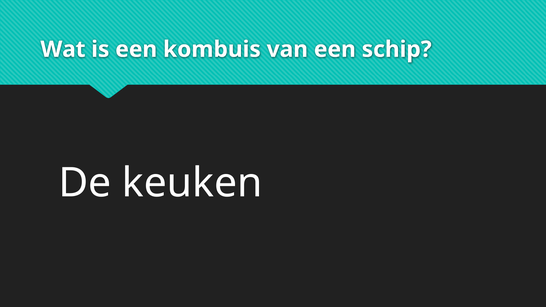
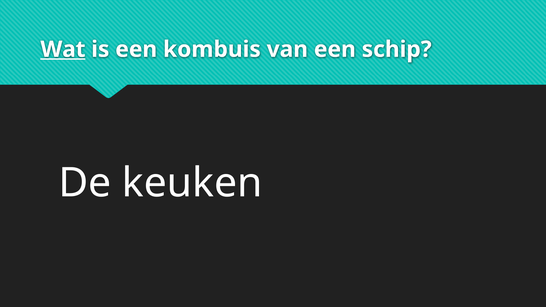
Wat underline: none -> present (63, 49)
